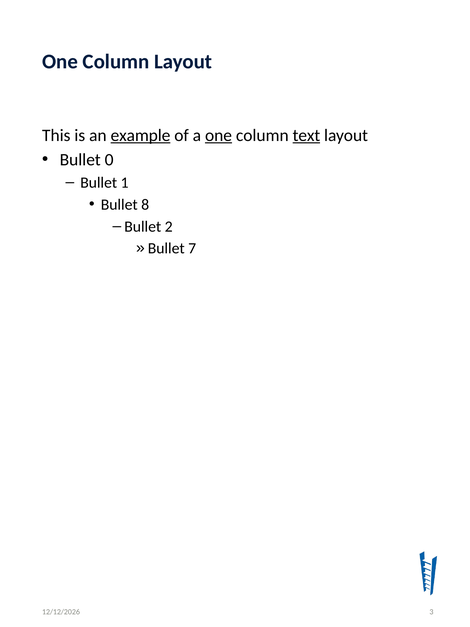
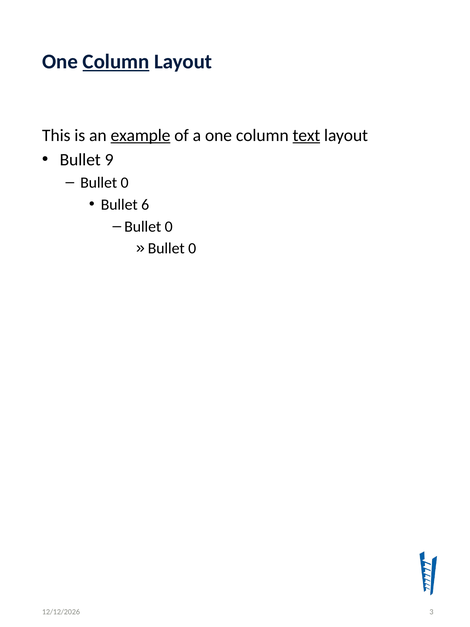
Column underline: none -> present (116, 62)
one underline: present -> none (218, 135)
0: 0 -> 9 (109, 160)
1: 1 -> 0 (125, 183)
8: 8 -> 6 (145, 204)
2: 2 -> 0 (169, 226)
7: 7 -> 0 (192, 248)
